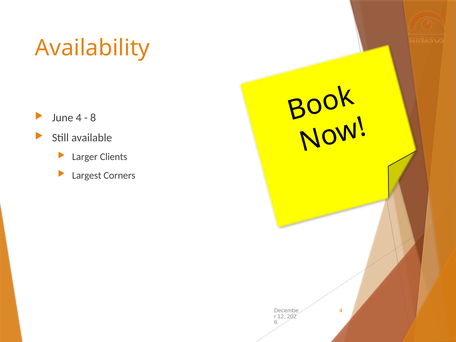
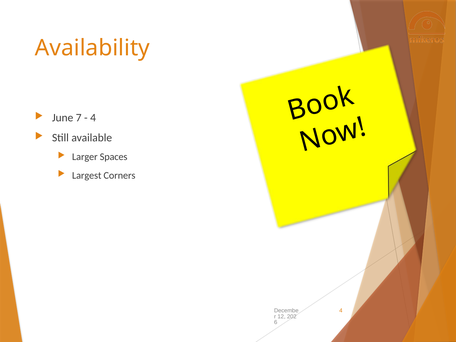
June 4: 4 -> 7 (79, 118)
8: 8 -> 4 (93, 118)
Clients: Clients -> Spaces (114, 157)
